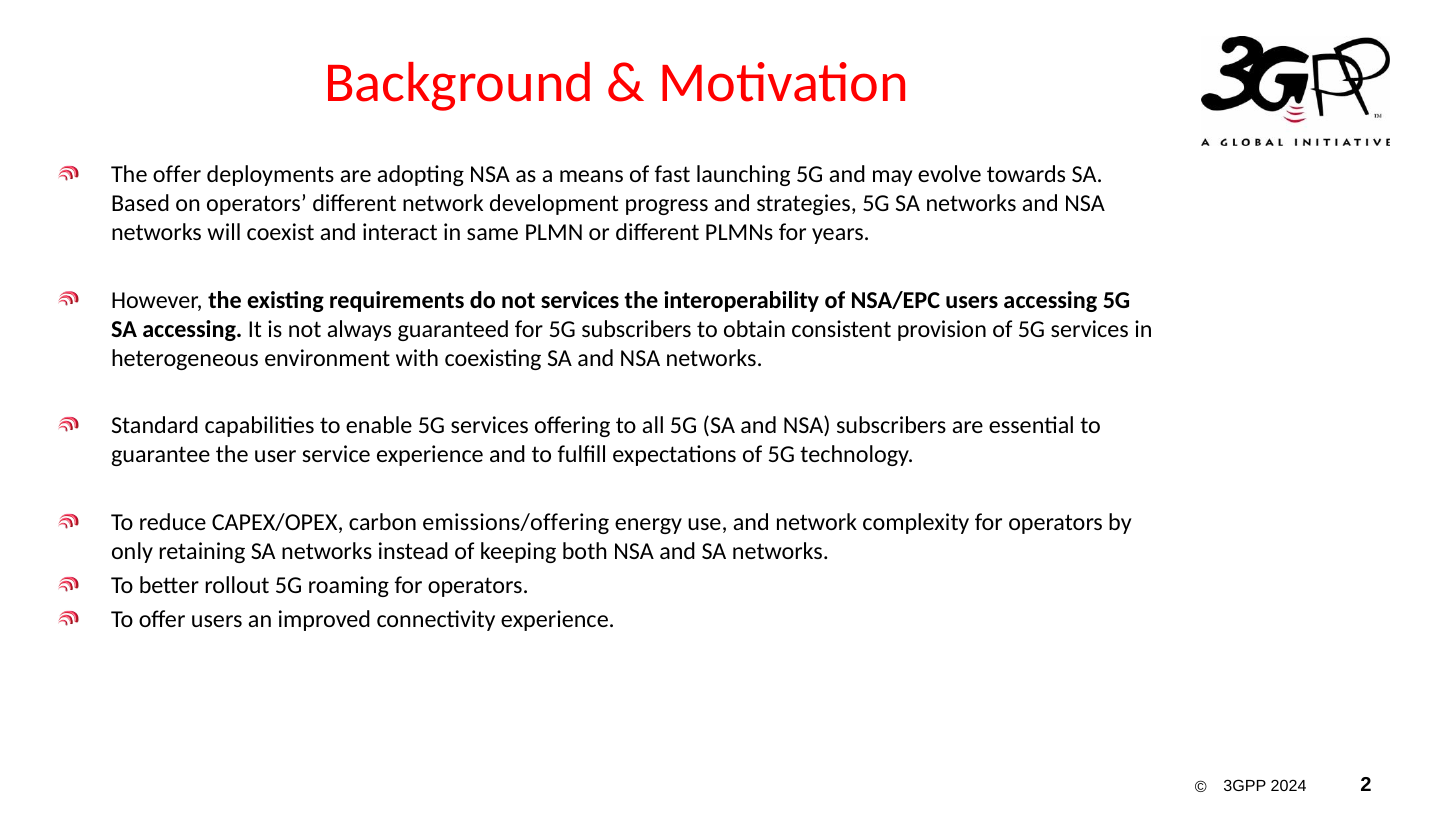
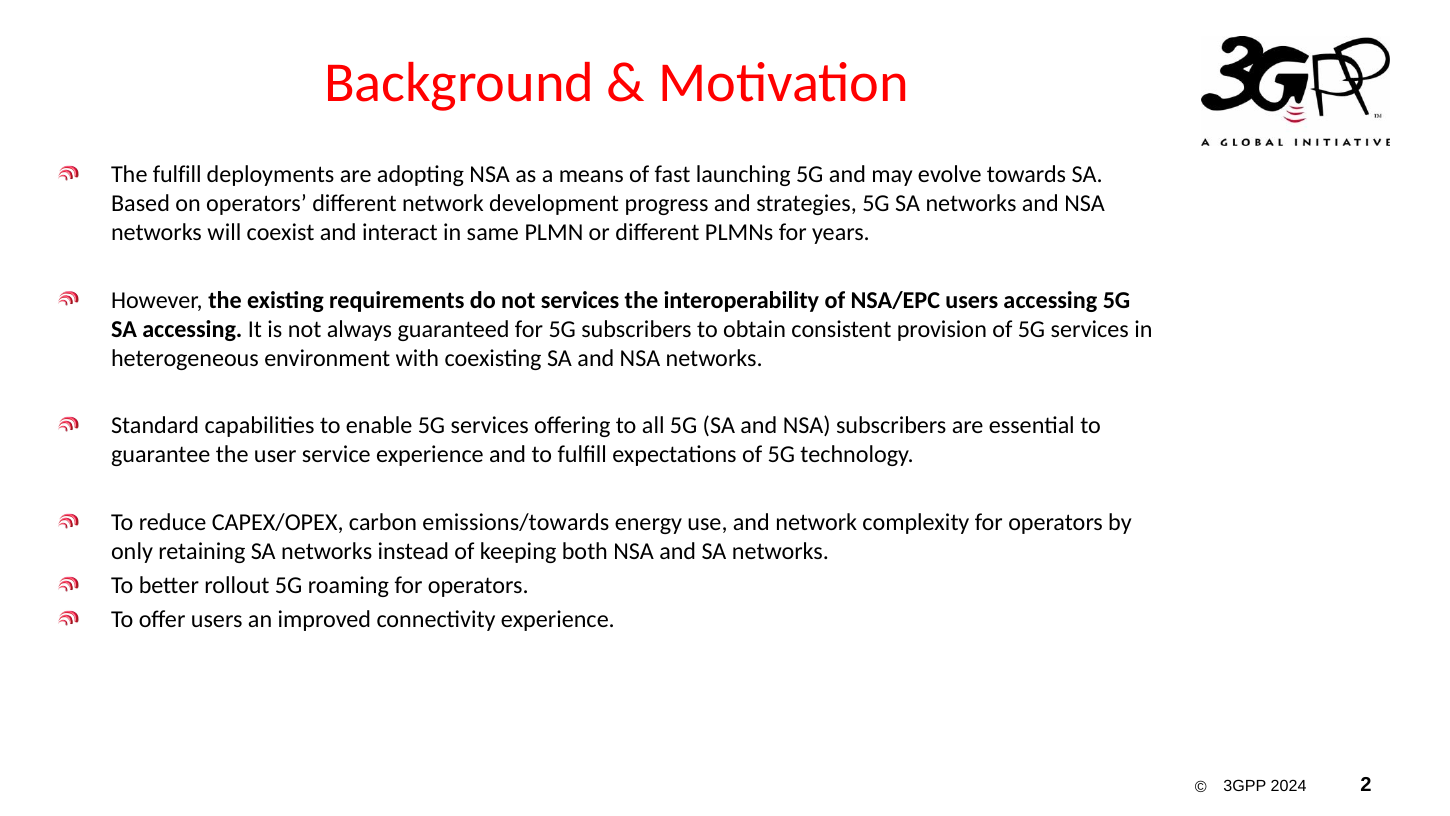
The offer: offer -> fulfill (177, 174)
emissions/offering: emissions/offering -> emissions/towards (516, 522)
